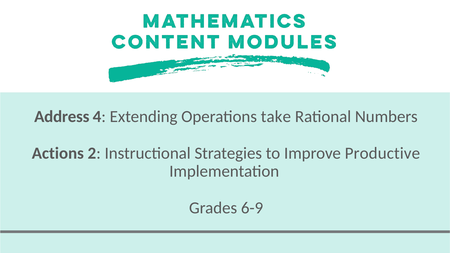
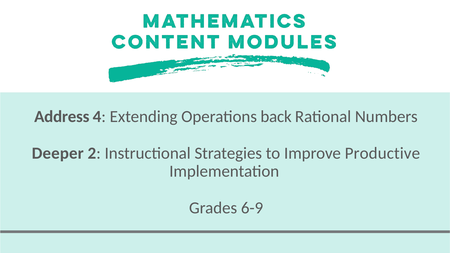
take: take -> back (276, 117)
Actions: Actions -> Deeper (58, 153)
